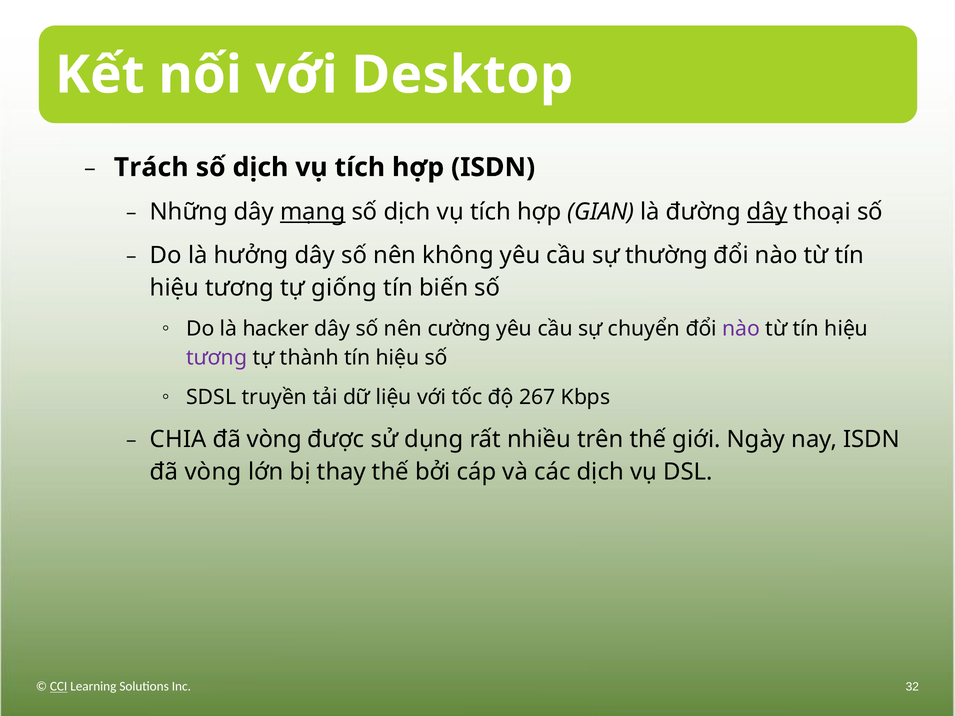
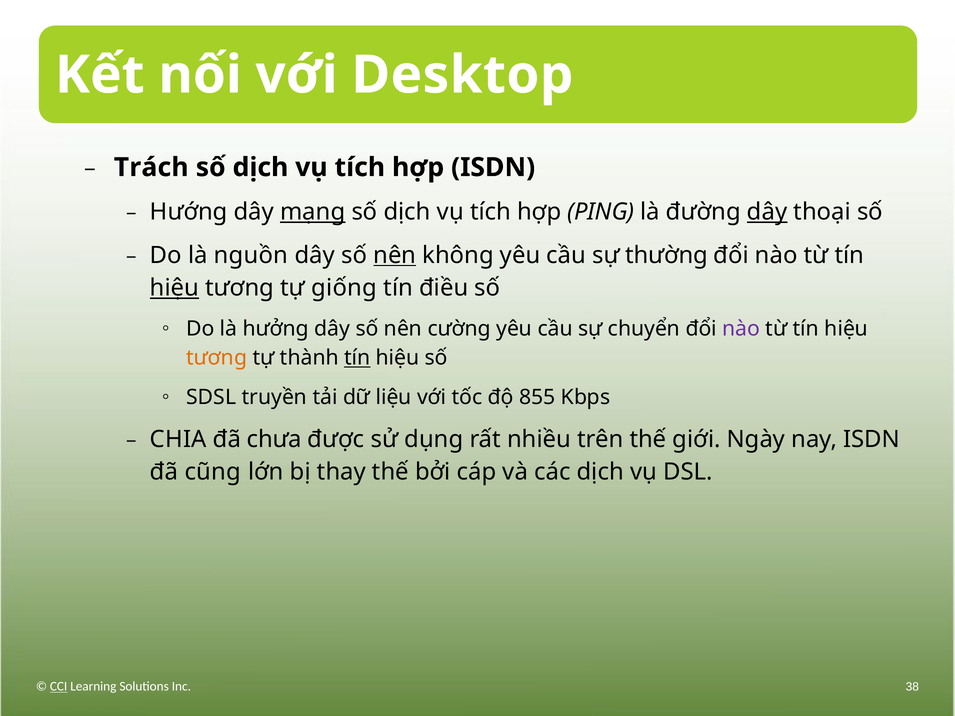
Những: Những -> Hướng (189, 212)
GIAN: GIAN -> PING (601, 212)
hưởng: hưởng -> nguồn (251, 255)
nên underline: none -> present (395, 255)
hiệu underline: none -> present (175, 288)
biến: biến -> điều (444, 288)
hacker: hacker -> hưởng (276, 329)
tương colour: purple -> orange (217, 358)
tín underline: none -> present (357, 358)
267: 267 -> 855 (537, 398)
vòng: vòng -> chưa (274, 439)
vòng: vòng -> cũng (213, 472)
32: 32 -> 38 (912, 687)
